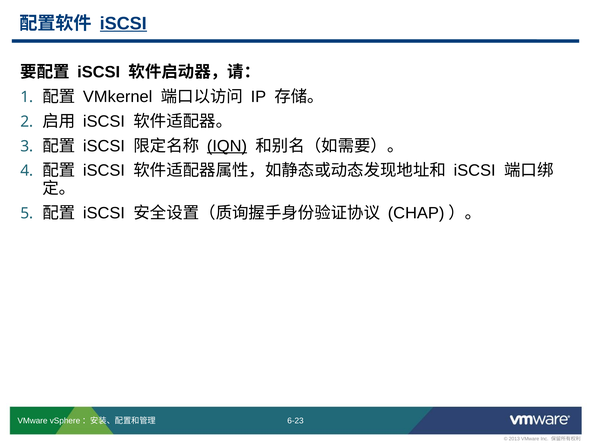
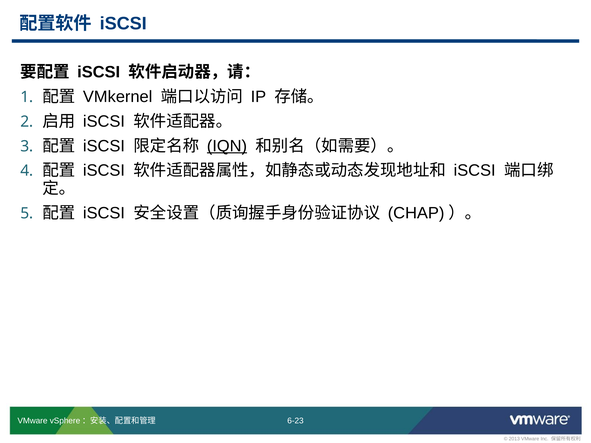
iSCSI underline: present -> none (123, 23)
